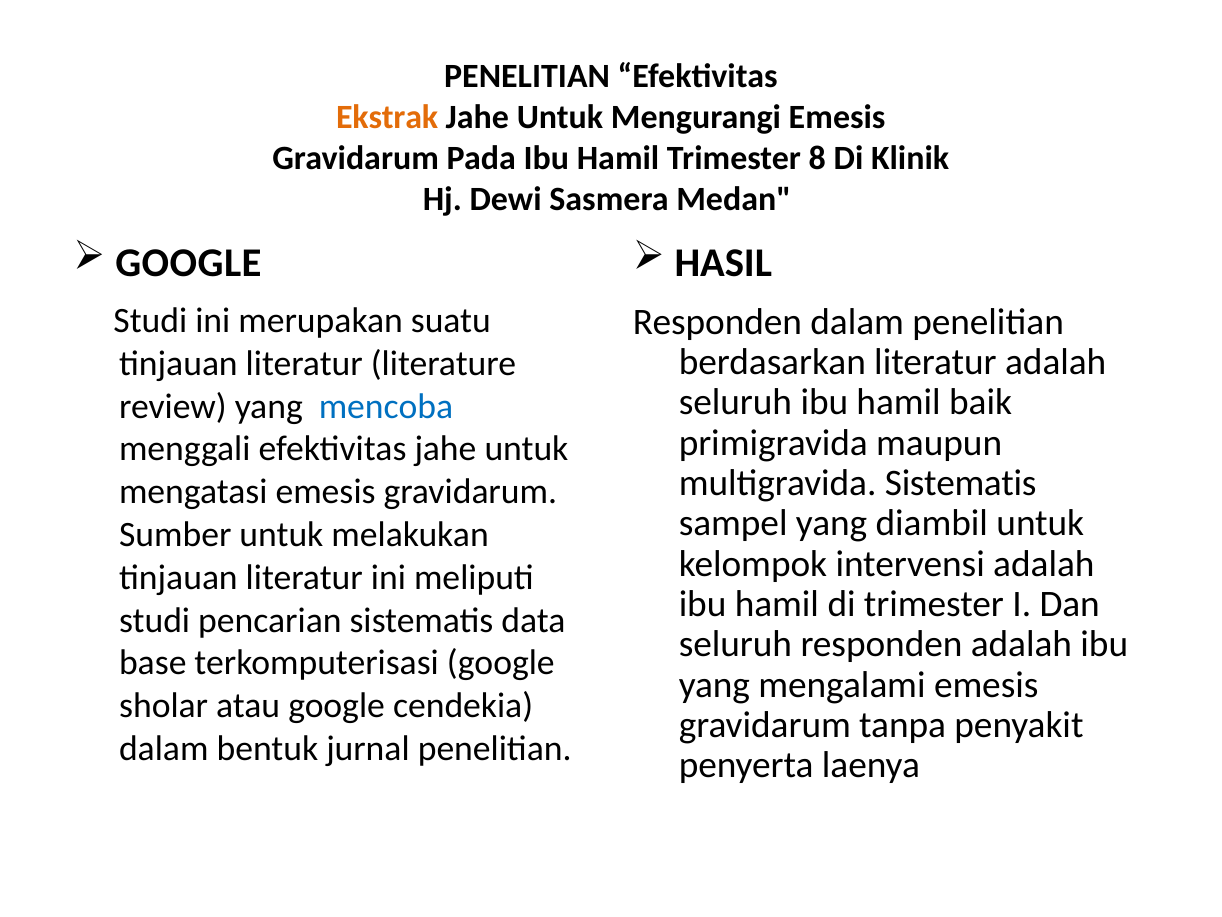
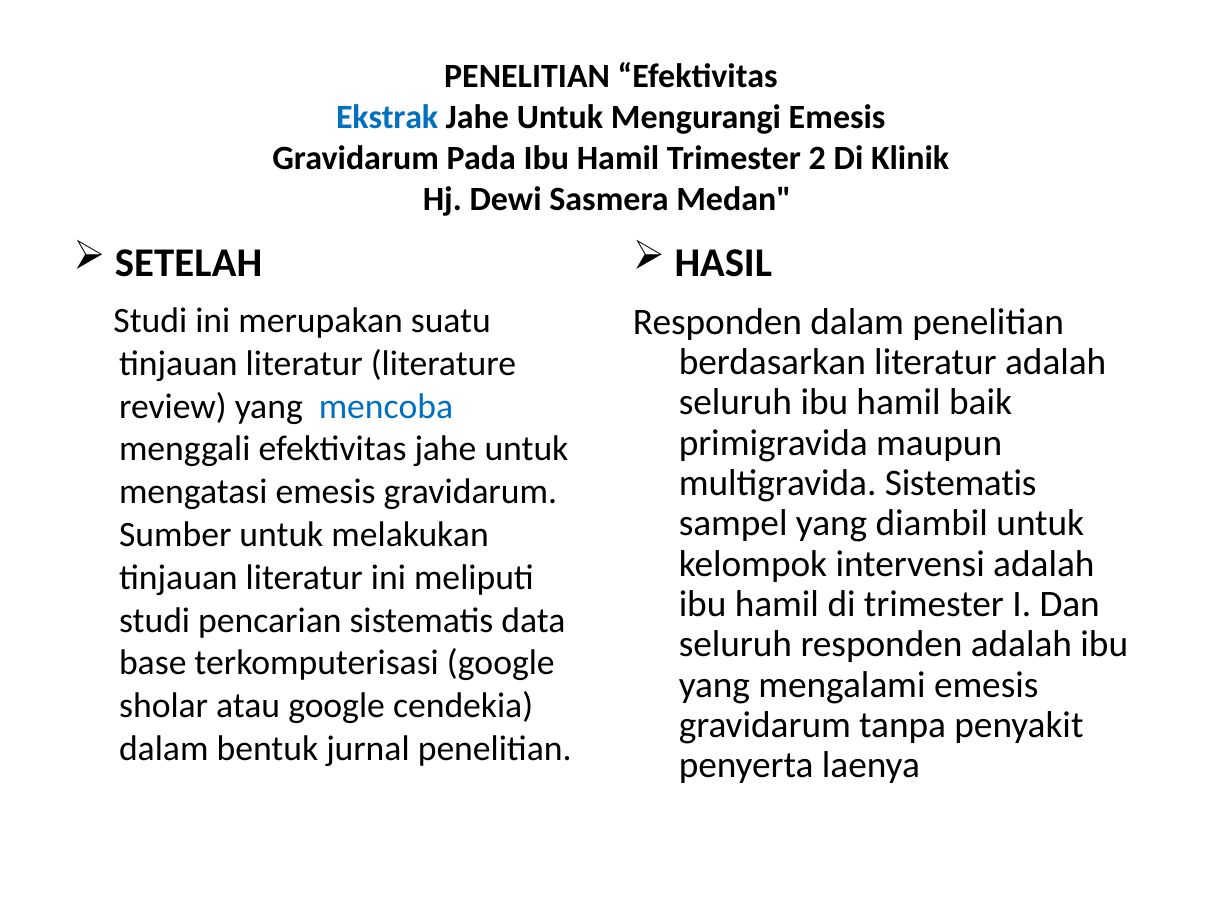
Ekstrak colour: orange -> blue (387, 117)
8: 8 -> 2 (817, 158)
GOOGLE: GOOGLE -> SETELAH (189, 263)
